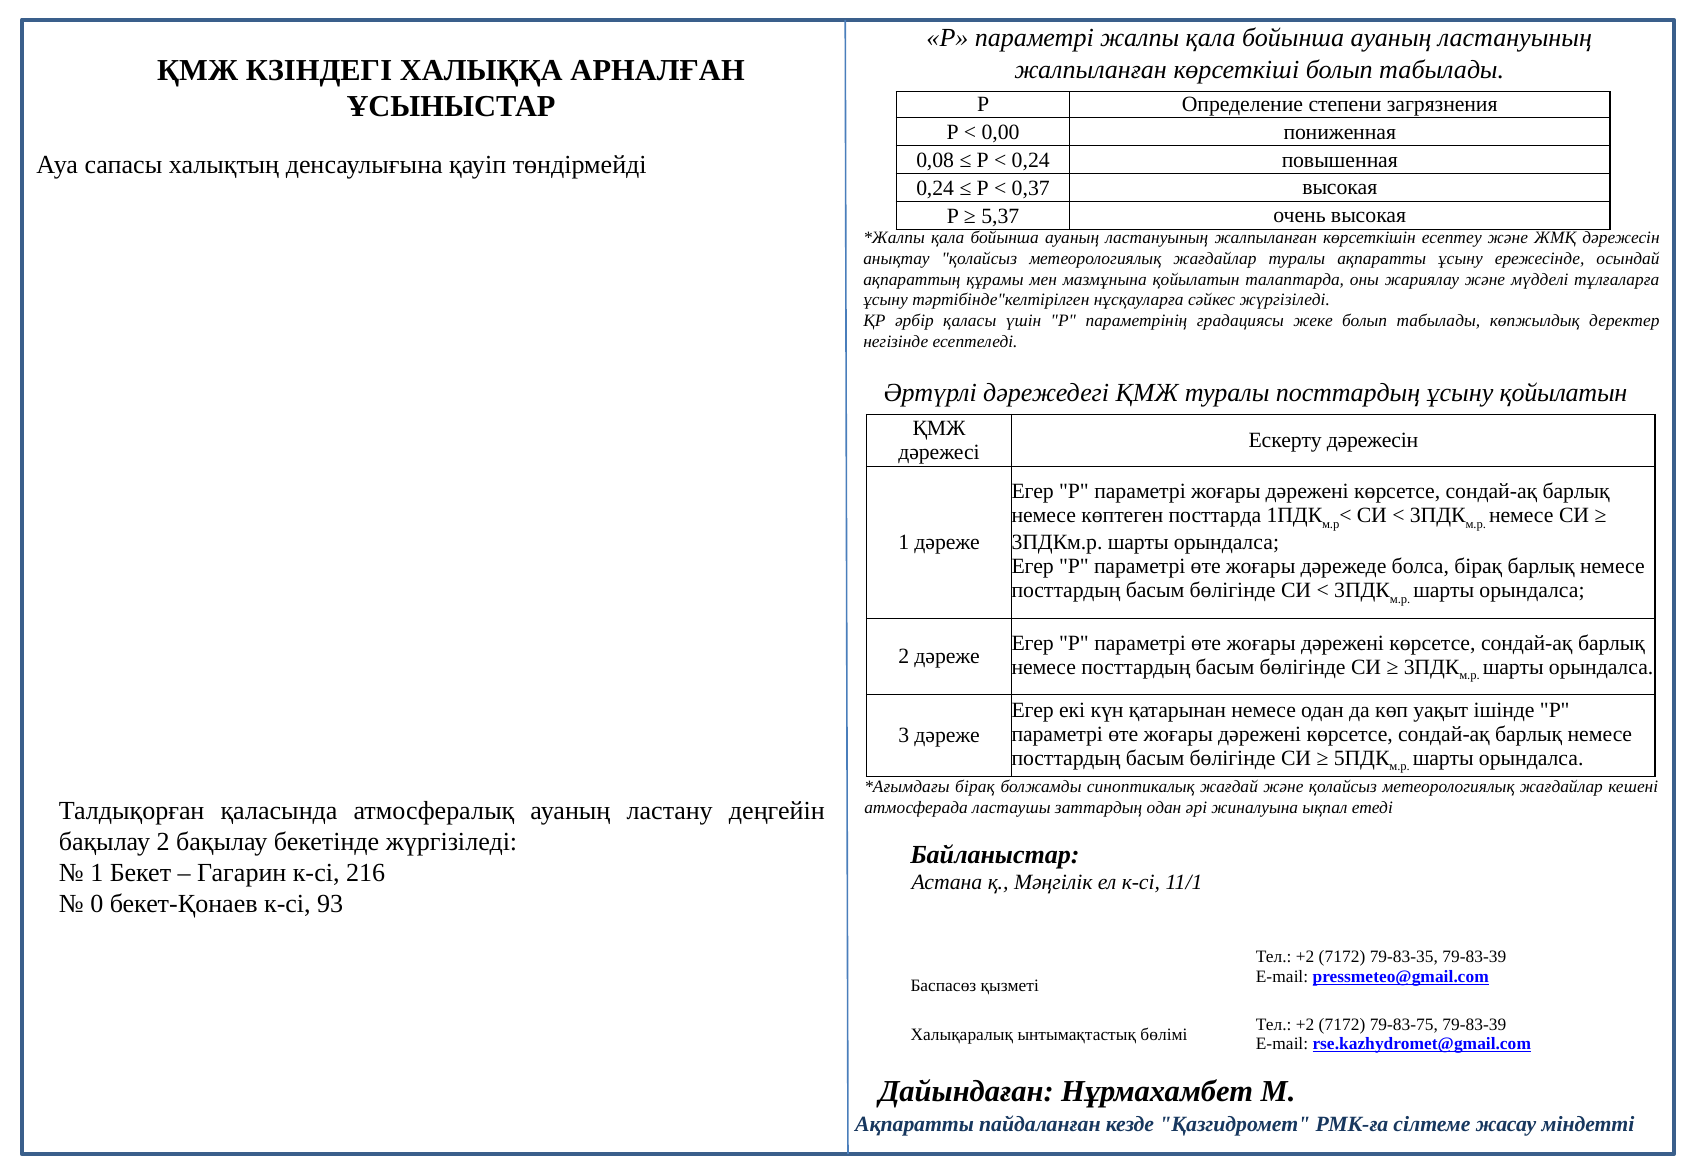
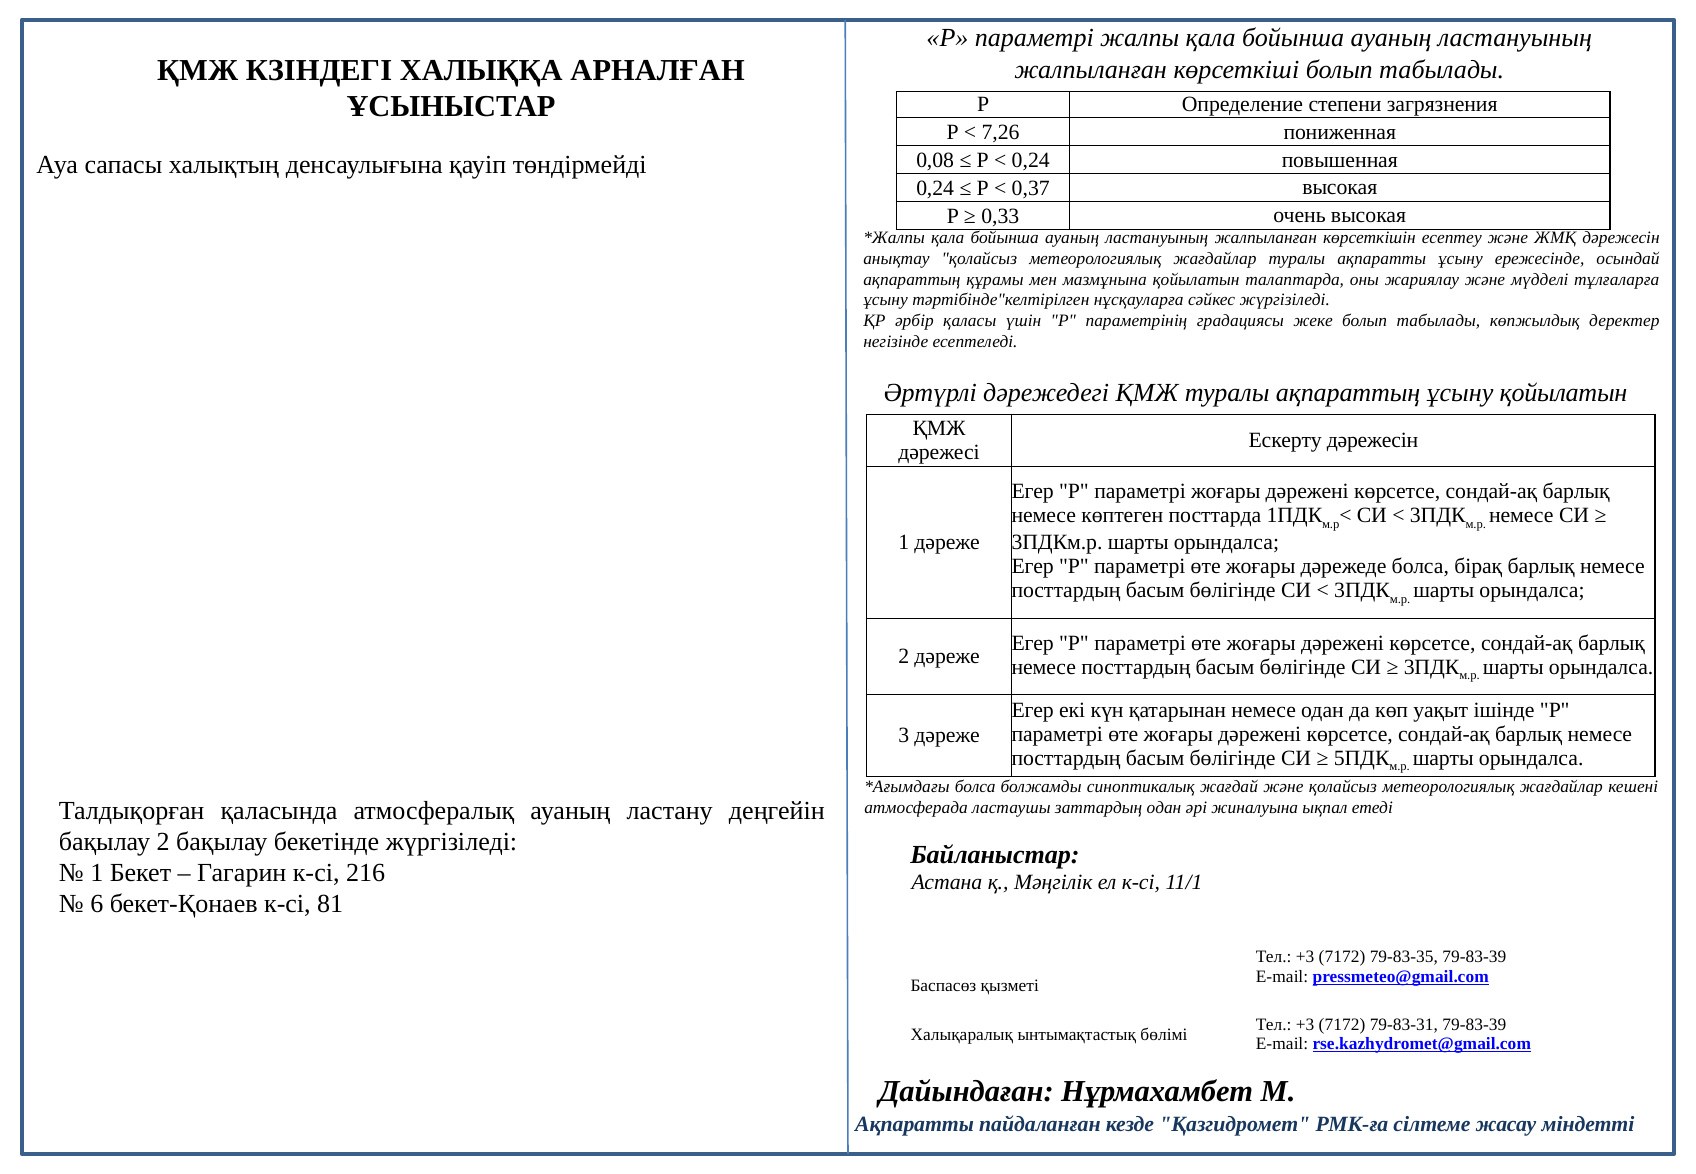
0,00: 0,00 -> 7,26 (1001, 133)
5,37: 5,37 -> 0,33 (1000, 217)
туралы посттардың: посттардың -> ақпараттың (1348, 393)
бірақ: бірақ -> болса (975, 787)
0: 0 -> 6 (97, 904)
93: 93 -> 81 (330, 904)
+2: +2 -> +3 (1305, 957)
+2: +2 -> +3 (1305, 1025)
79-83-75: 79-83-75 -> 79-83-31 (1404, 1025)
